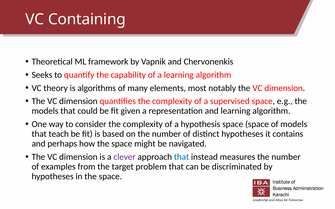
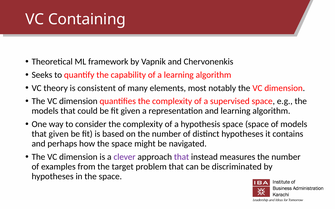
algorithms: algorithms -> consistent (97, 88)
that teach: teach -> given (59, 134)
that colour: blue -> purple (182, 157)
